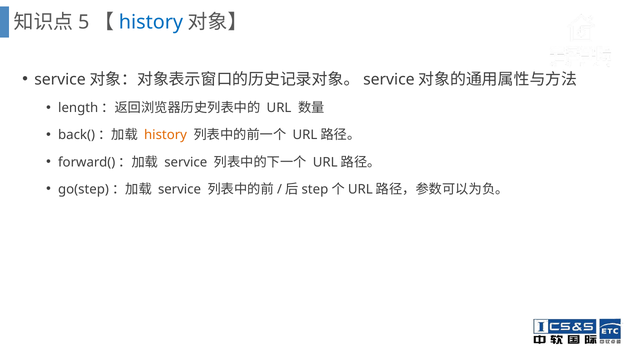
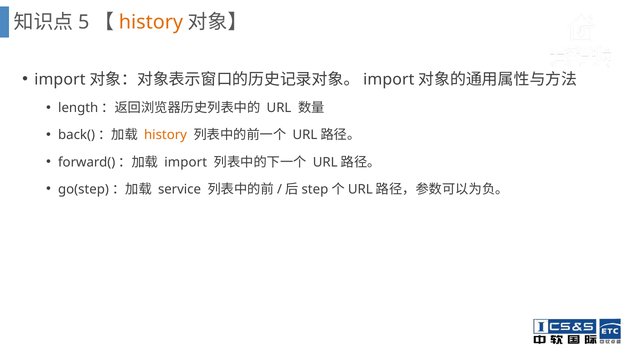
history colour: blue -> orange (151, 22)
service: service -> import (60, 79)
service: service -> import (389, 79)
service: service -> import (186, 162)
